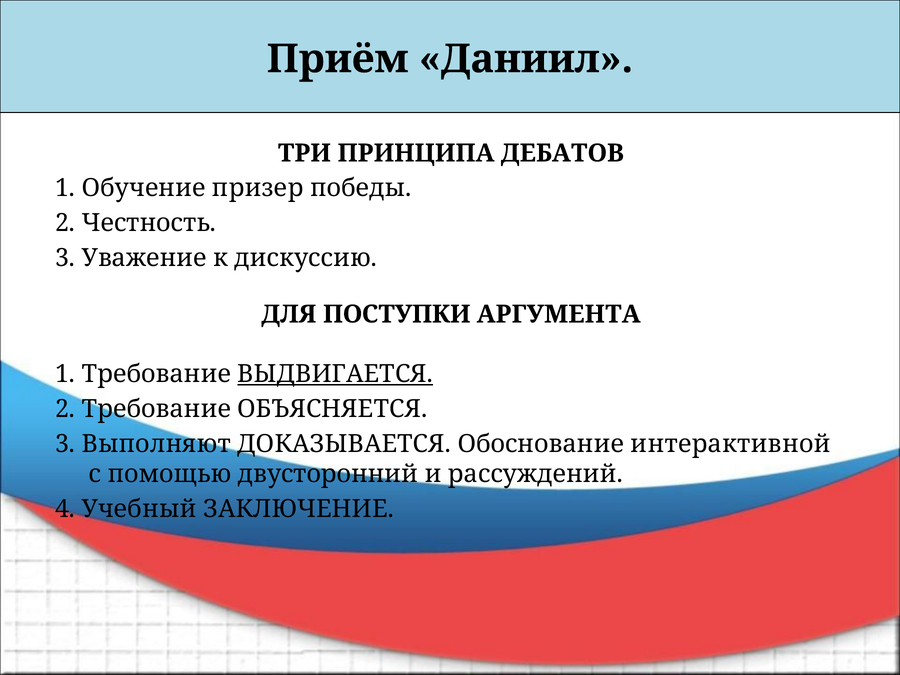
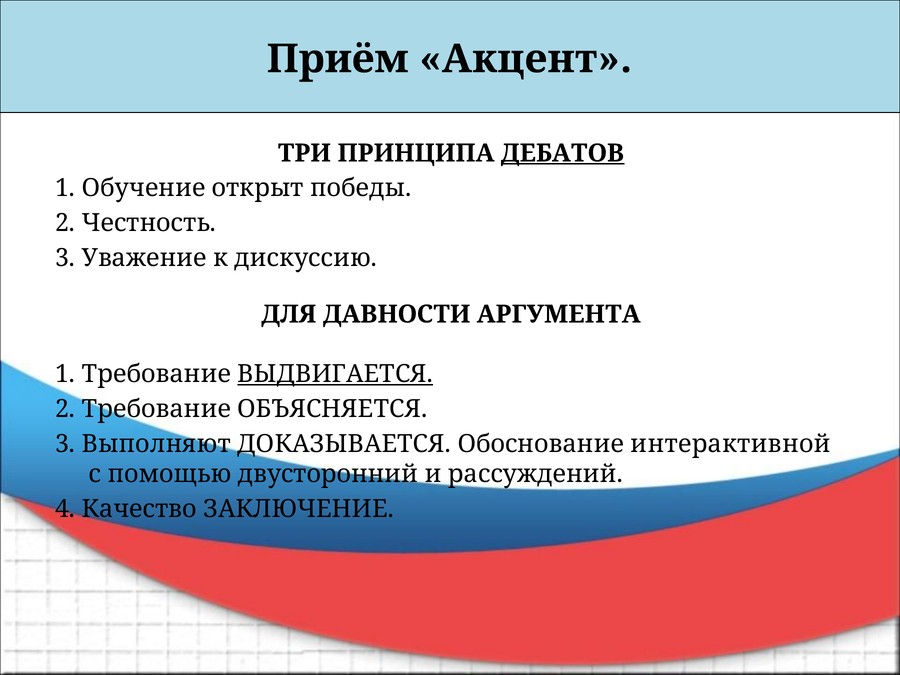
Даниил: Даниил -> Акцент (526, 59)
ДЕБАТОВ underline: none -> present (563, 153)
призер: призер -> открыт (258, 188)
ПОСТУПКИ: ПОСТУПКИ -> ДАВНОСТИ (397, 314)
Учебный: Учебный -> Качество (139, 509)
